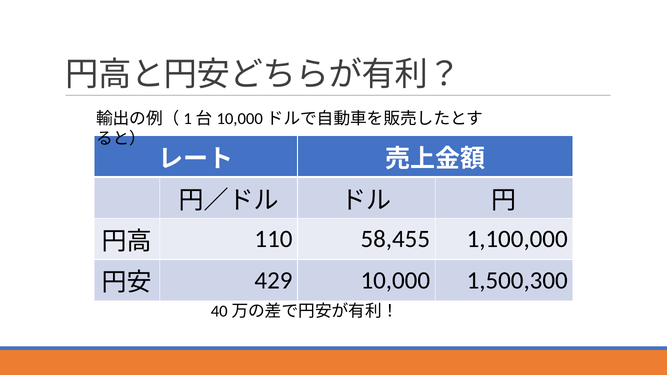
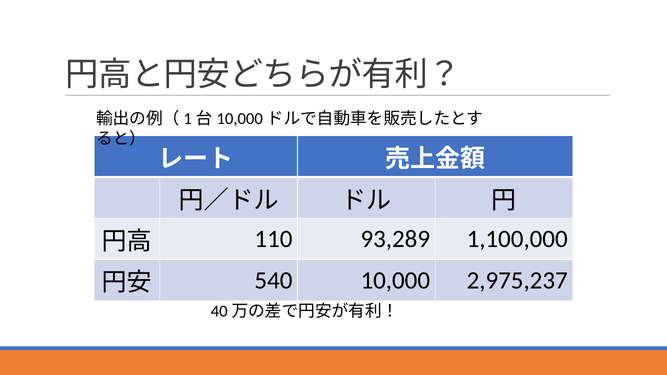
58,455: 58,455 -> 93,289 (395, 239)
429: 429 -> 540 (273, 280)
1,500,300: 1,500,300 -> 2,975,237 (517, 280)
